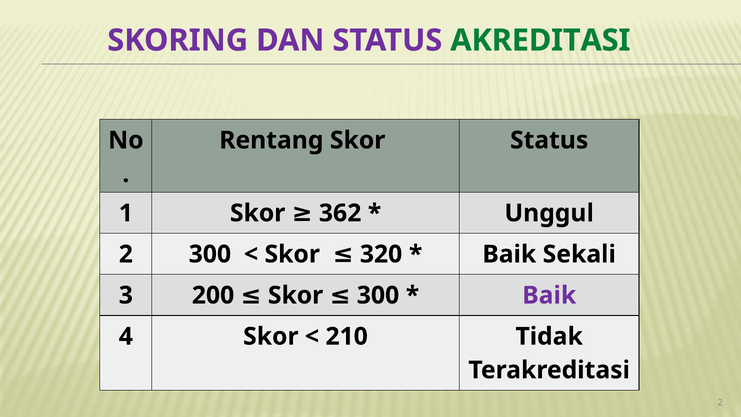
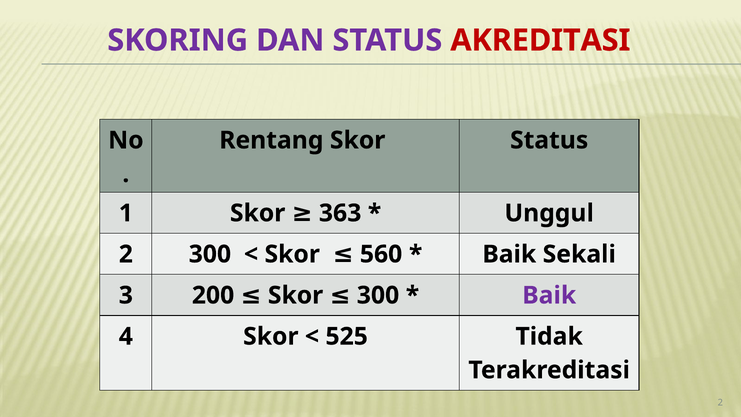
AKREDITASI colour: green -> red (540, 40)
2: 2 -> 3 (354, 213)
320: 320 -> 560 (381, 254)
210: 210 -> 525 (347, 336)
